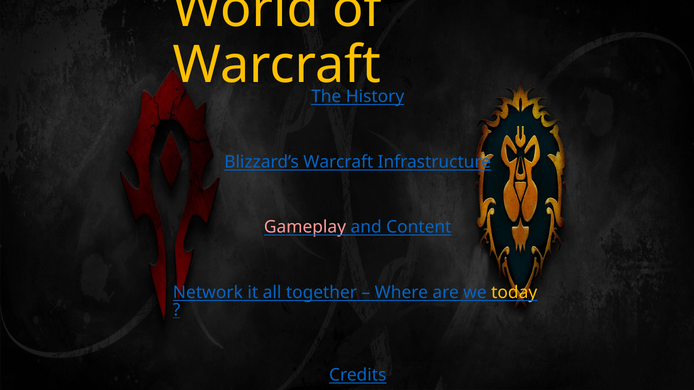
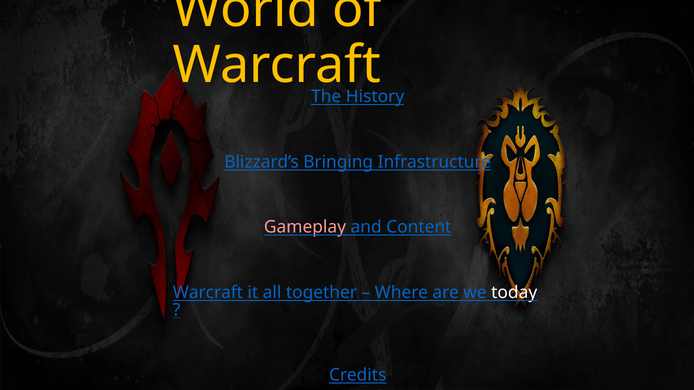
Blizzard’s Warcraft: Warcraft -> Bringing (338, 162)
Network: Network -> Warcraft (208, 293)
today colour: yellow -> white (514, 293)
